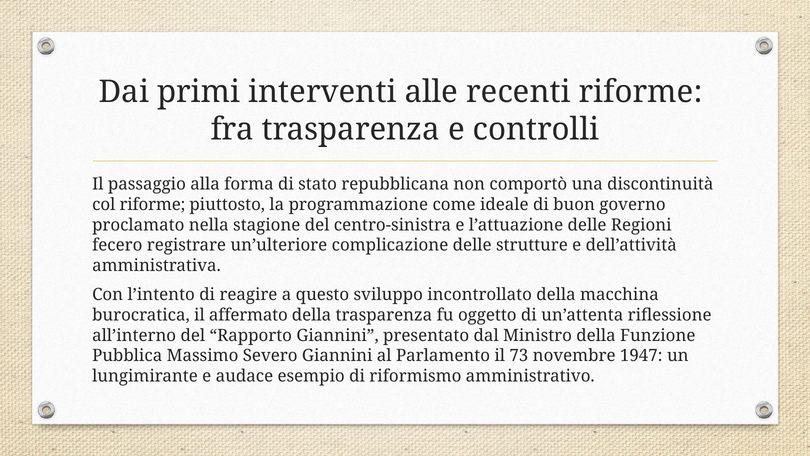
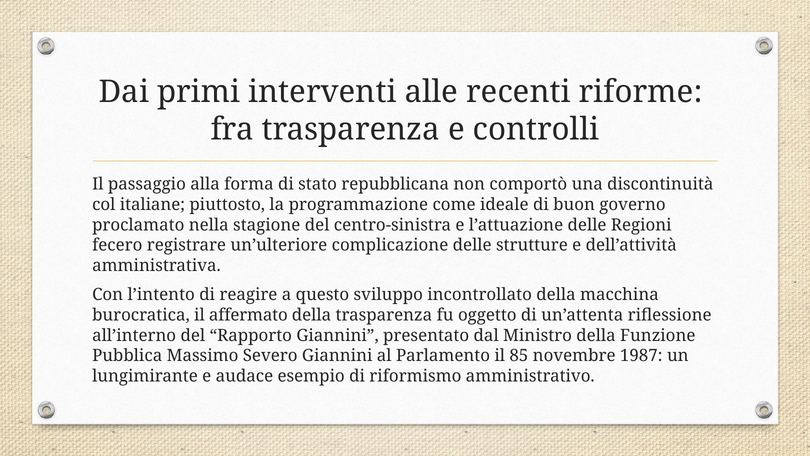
col riforme: riforme -> italiane (152, 204)
73: 73 -> 85 (519, 355)
1947: 1947 -> 1987 (641, 355)
